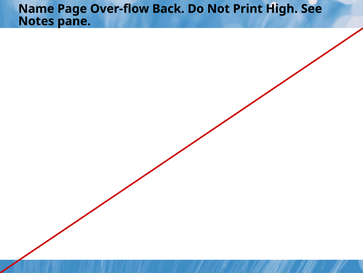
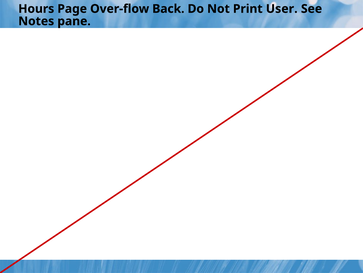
Name: Name -> Hours (36, 9)
High: High -> User (282, 9)
